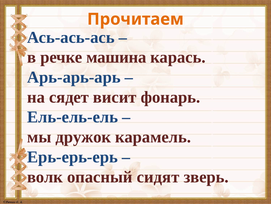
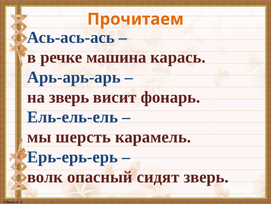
на сядет: сядет -> зверь (69, 97)
дружок: дружок -> шерсть (83, 137)
